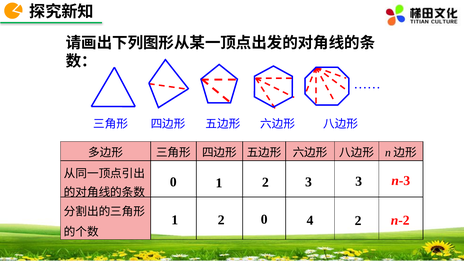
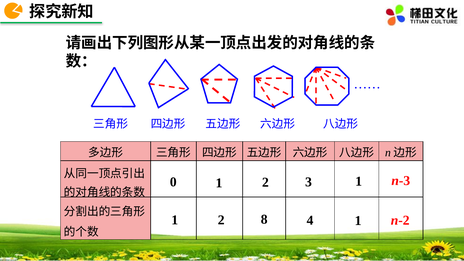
3 3: 3 -> 1 (359, 181)
2 0: 0 -> 8 (264, 219)
4 2: 2 -> 1 (358, 221)
